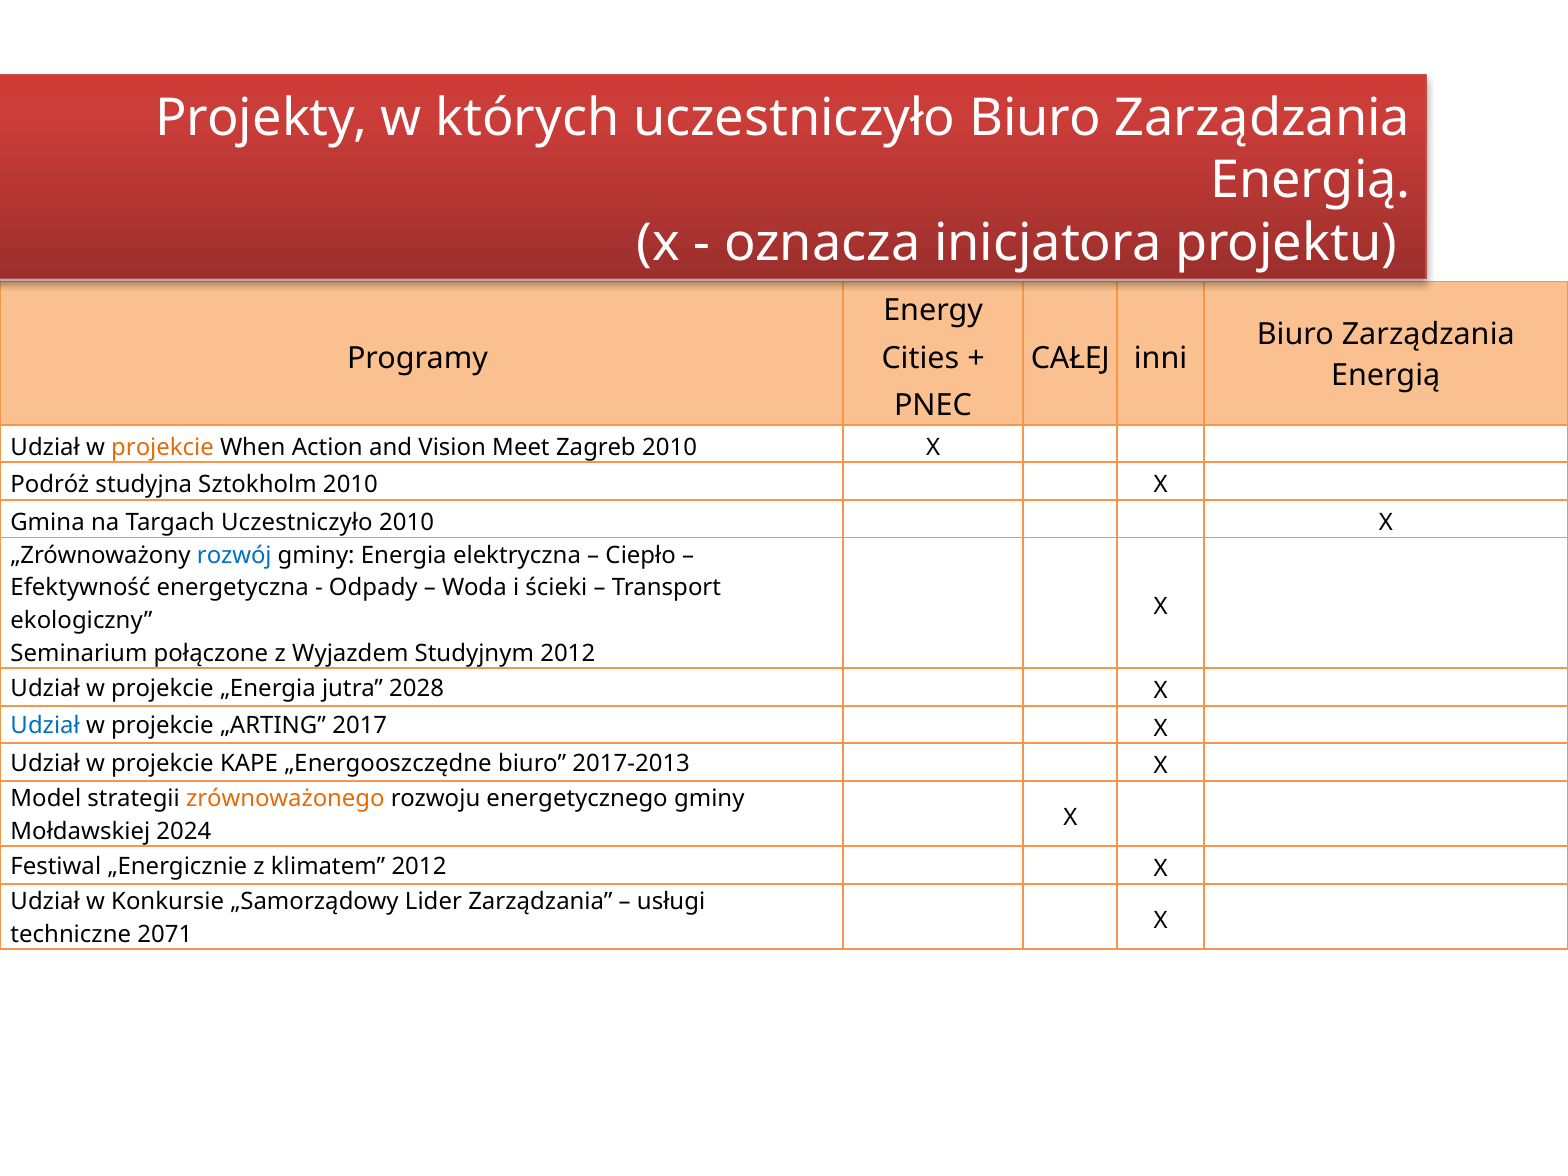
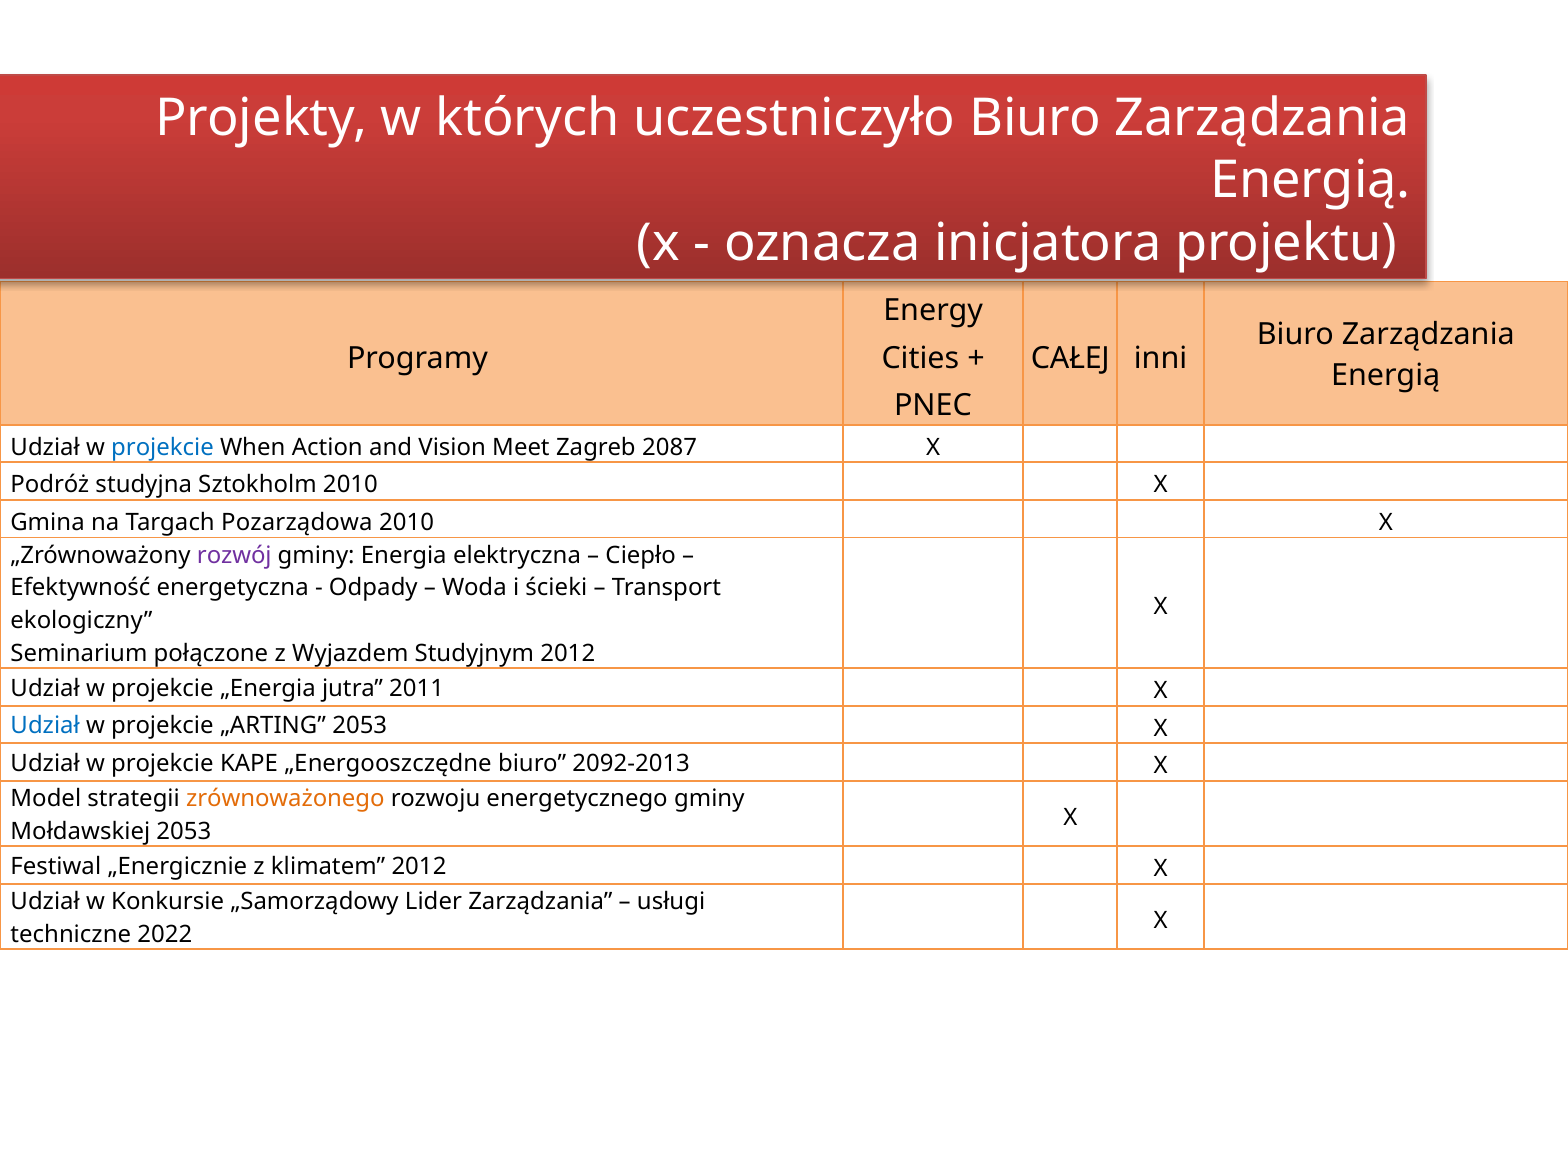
projekcie colour: orange -> blue (162, 447)
Zagreb 2010: 2010 -> 2087 (670, 447)
Targach Uczestniczyło: Uczestniczyło -> Pozarządowa (297, 523)
rozwój colour: blue -> purple (234, 555)
2028: 2028 -> 2011 (417, 688)
„ARTING 2017: 2017 -> 2053 (360, 726)
2017-2013: 2017-2013 -> 2092-2013 (631, 764)
Mołdawskiej 2024: 2024 -> 2053 (184, 831)
2071: 2071 -> 2022 (165, 934)
